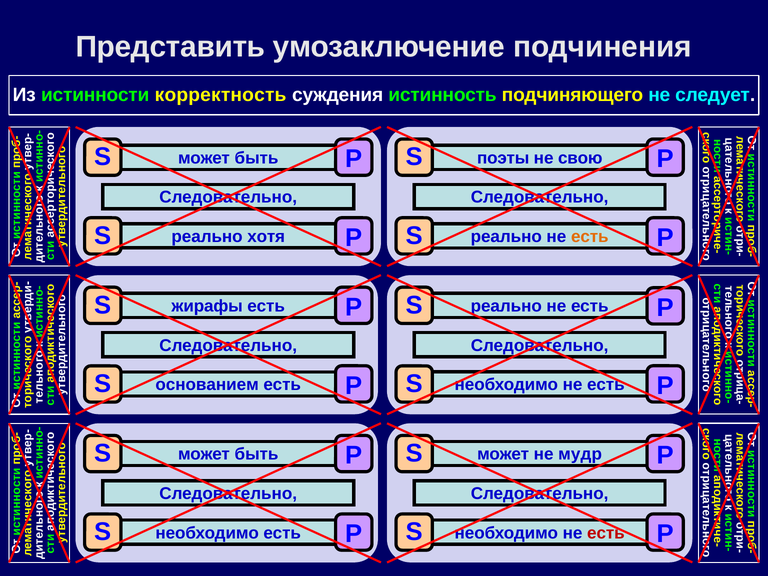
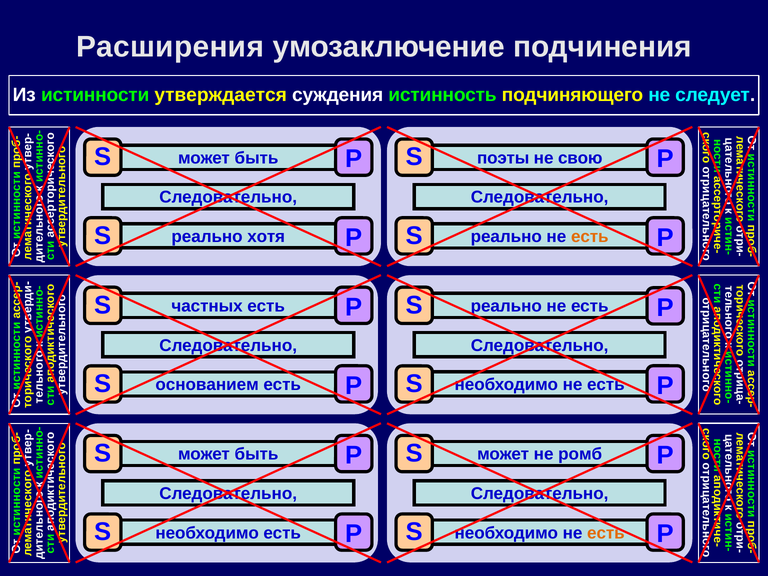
Представить: Представить -> Расширения (170, 47)
корректность: корректность -> утверждается (221, 95)
жирафы: жирафы -> частных (207, 306)
мудр: мудр -> ромб (580, 454)
есть colour: red -> orange (606, 533)
